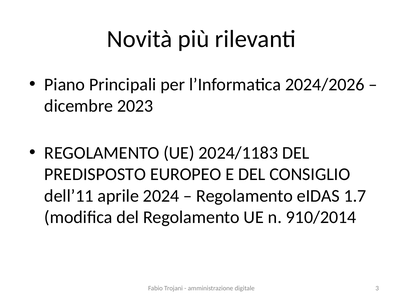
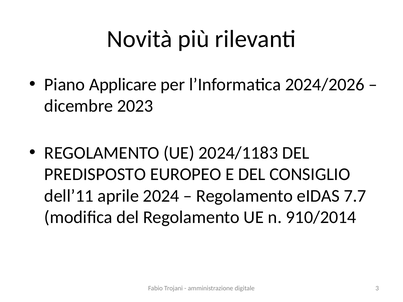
Principali: Principali -> Applicare (123, 85)
1.7: 1.7 -> 7.7 (355, 196)
